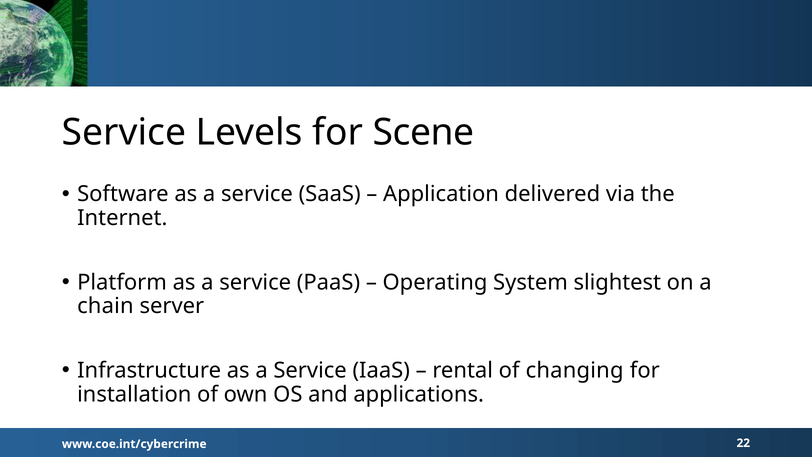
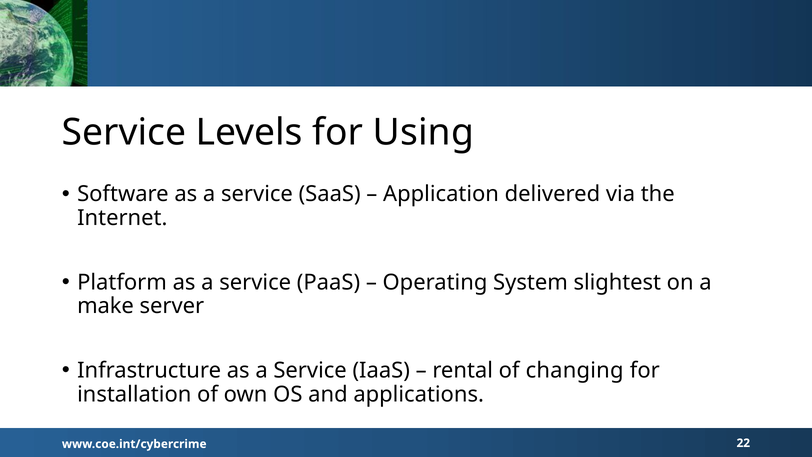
Scene: Scene -> Using (423, 133)
chain: chain -> make (105, 306)
